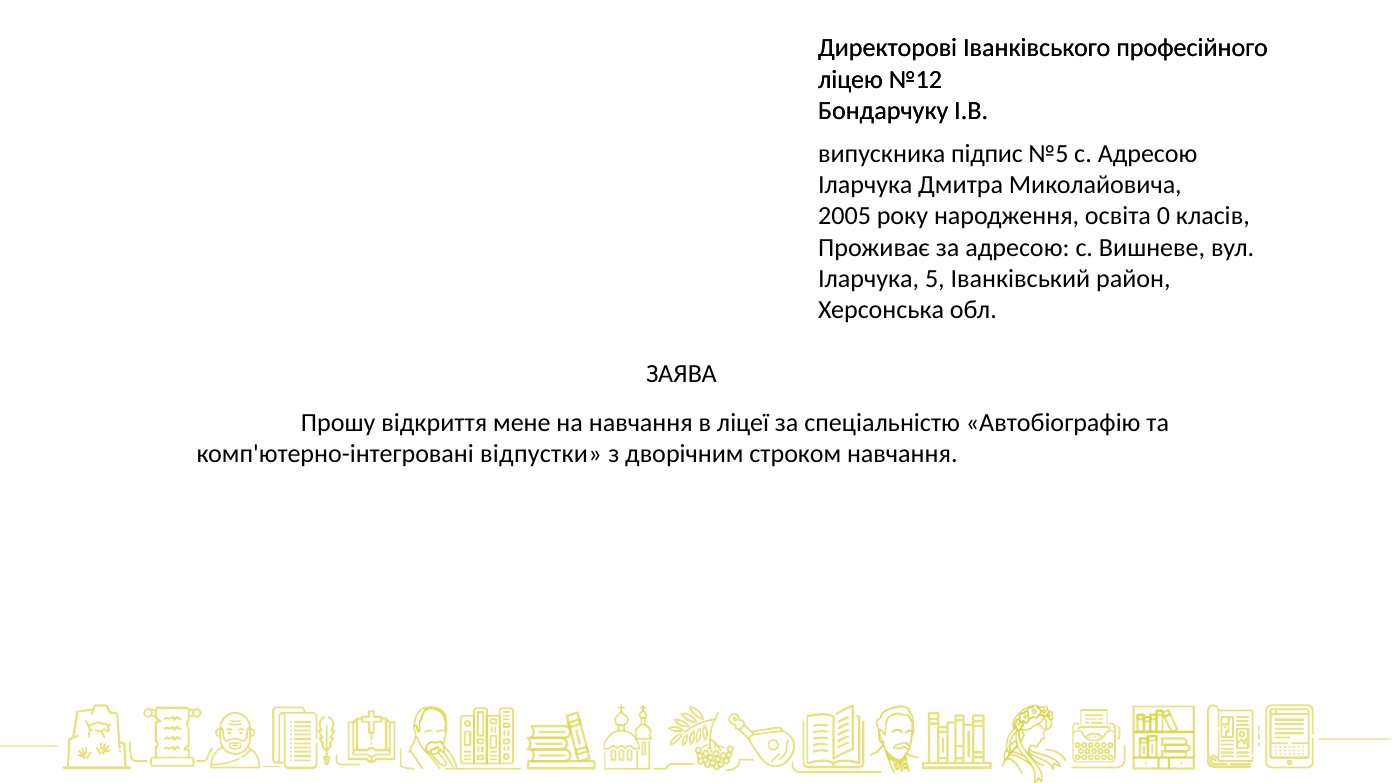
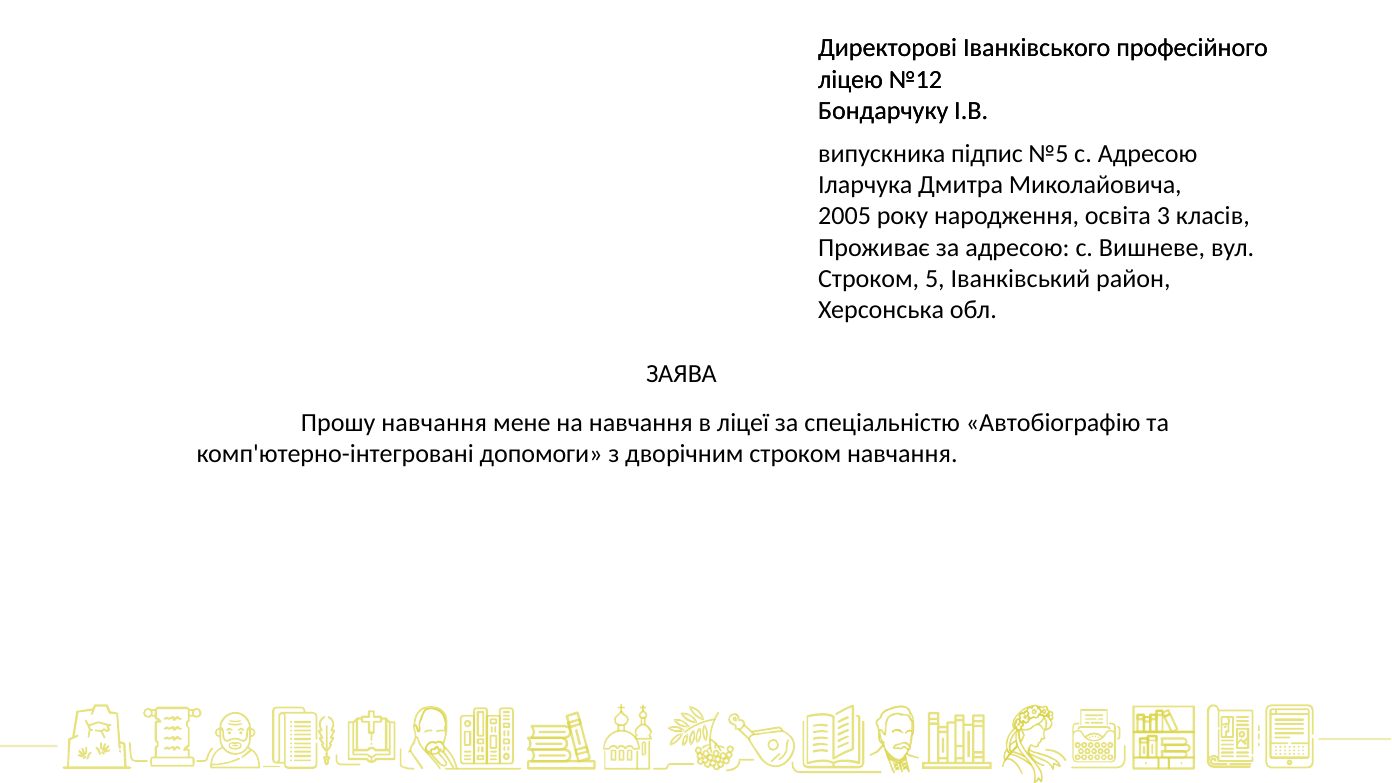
0: 0 -> 3 (1163, 216)
Іларчука: Іларчука -> Строком (869, 279)
Прошу відкриття: відкриття -> навчання (434, 423)
відпустки: відпустки -> допомоги (541, 454)
